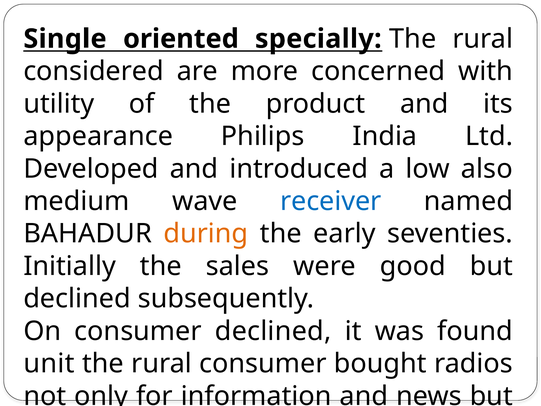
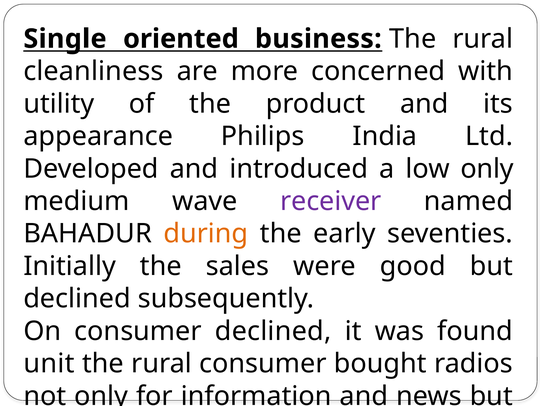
specially: specially -> business (318, 39)
considered: considered -> cleanliness (93, 71)
low also: also -> only (487, 169)
receiver colour: blue -> purple (331, 201)
